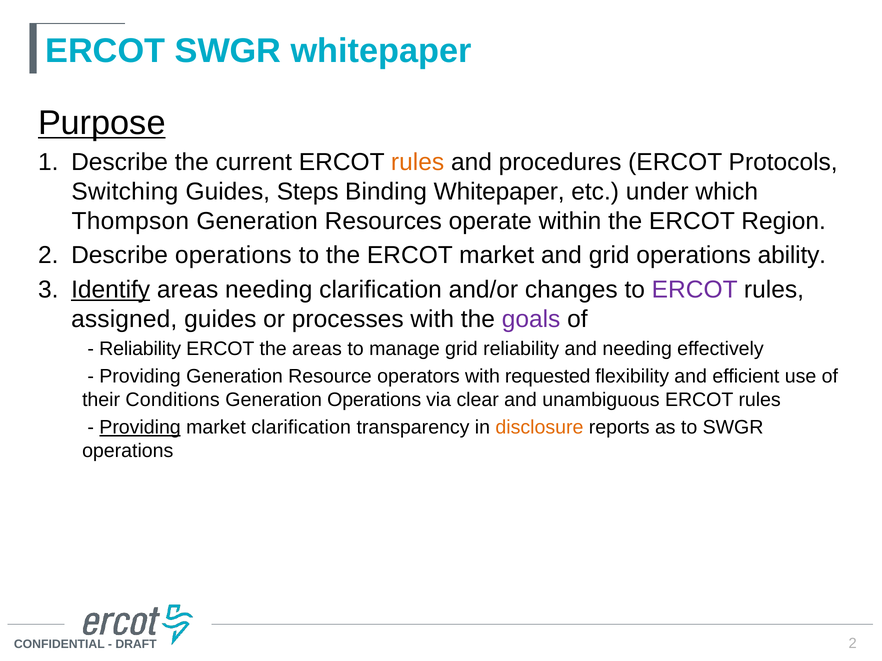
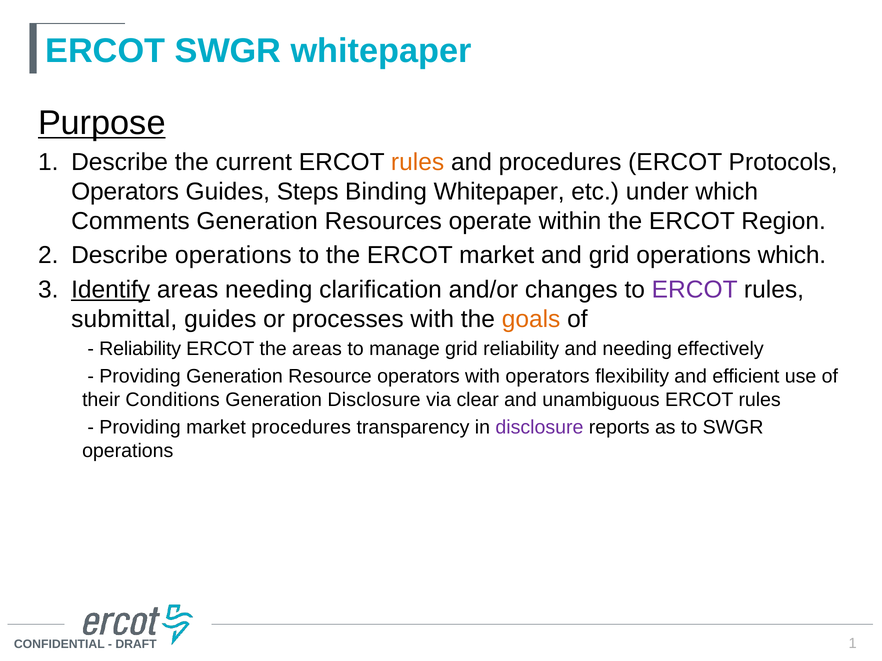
Switching: Switching -> Operators (125, 192)
Thompson: Thompson -> Comments (130, 221)
operations ability: ability -> which (792, 256)
assigned: assigned -> submittal (124, 319)
goals colour: purple -> orange (531, 319)
with requested: requested -> operators (548, 377)
Generation Operations: Operations -> Disclosure (374, 400)
Providing underline: present -> none (140, 428)
market clarification: clarification -> procedures (301, 428)
disclosure colour: orange -> purple (539, 428)
2: 2 -> 1 (853, 644)
